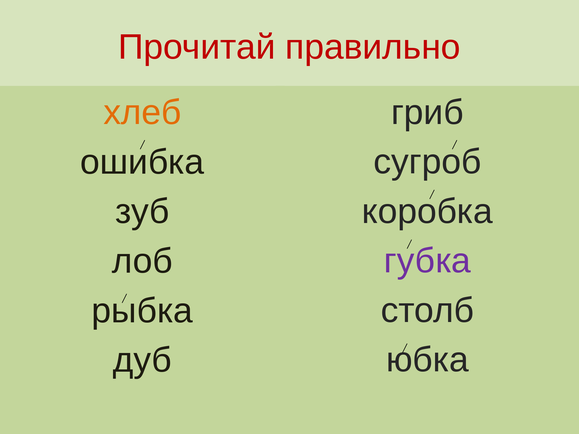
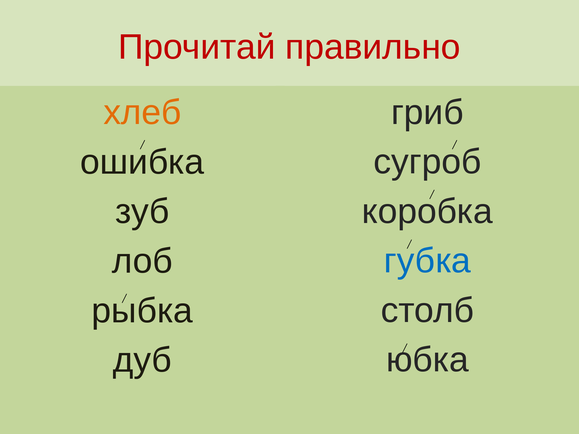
губка colour: purple -> blue (427, 261)
